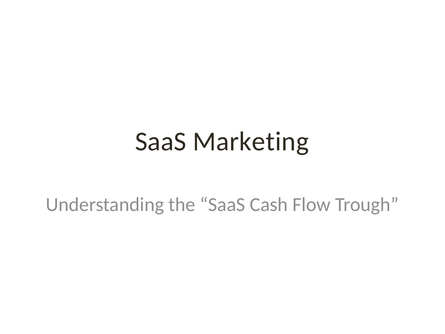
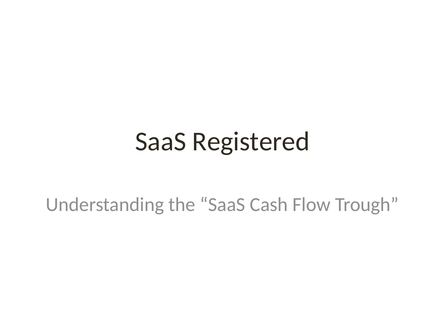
Marketing: Marketing -> Registered (251, 141)
